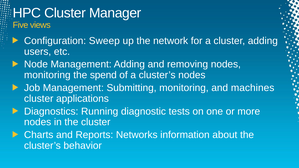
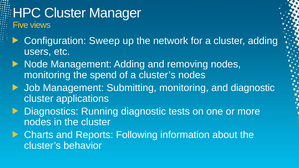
and machines: machines -> diagnostic (253, 88)
Networks: Networks -> Following (137, 135)
